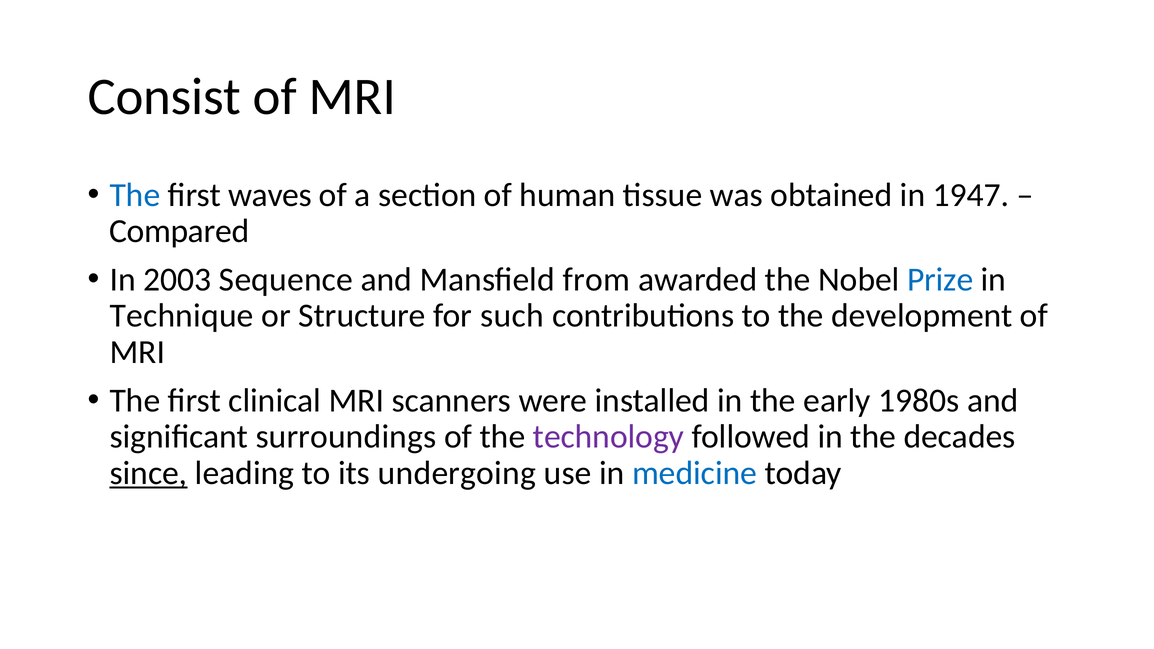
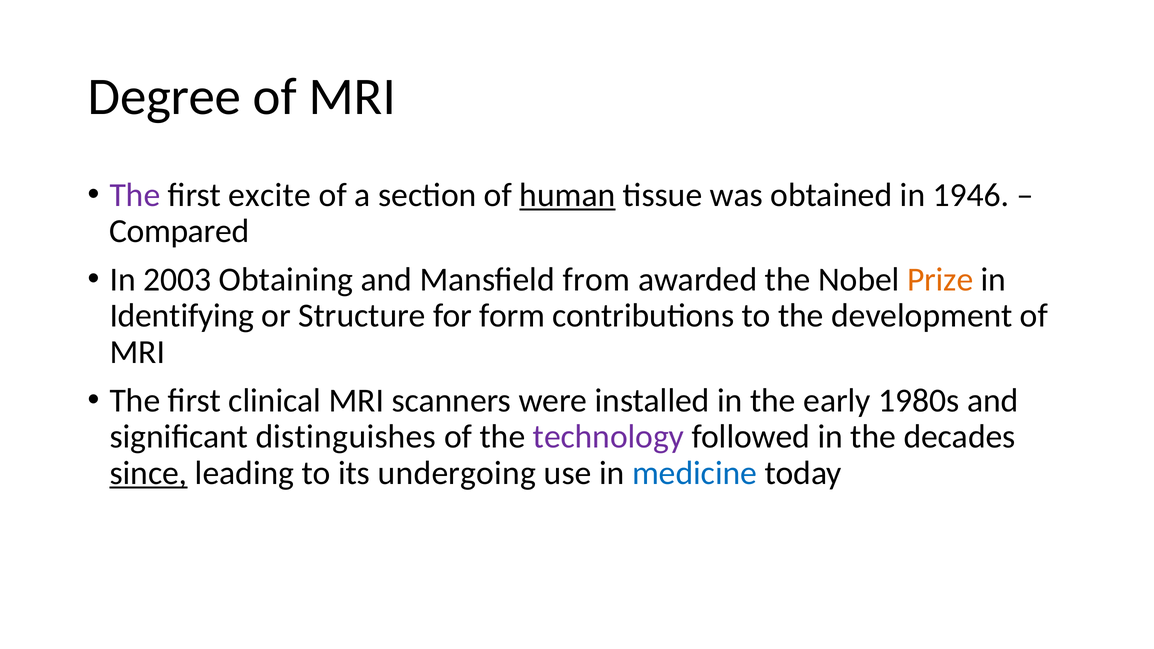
Consist: Consist -> Degree (165, 97)
The colour: blue -> purple (135, 195)
waves: waves -> excite (270, 195)
human underline: none -> present (567, 195)
1947: 1947 -> 1946 (971, 195)
Sequence: Sequence -> Obtaining (286, 280)
Prize colour: blue -> orange (940, 280)
Technique: Technique -> Identifying (182, 316)
such: such -> form (512, 316)
surroundings: surroundings -> distinguishes (346, 437)
